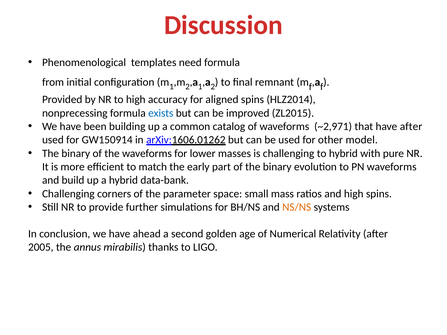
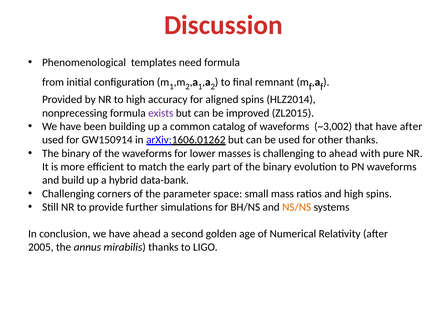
exists colour: blue -> purple (161, 113)
~2,971: ~2,971 -> ~3,002 (333, 127)
other model: model -> thanks (362, 140)
to hybrid: hybrid -> ahead (343, 154)
